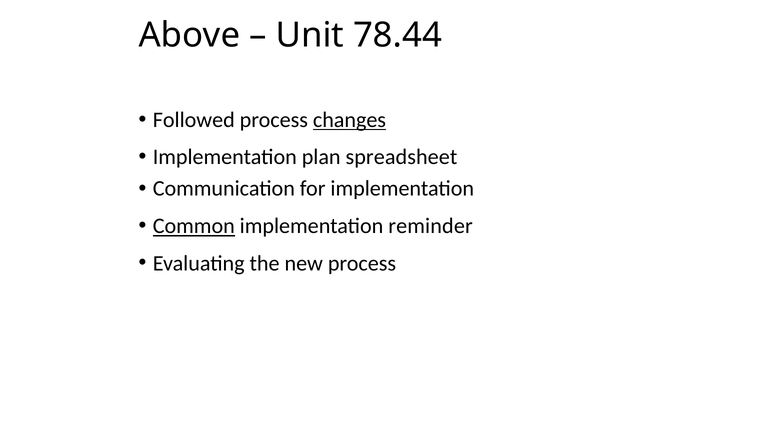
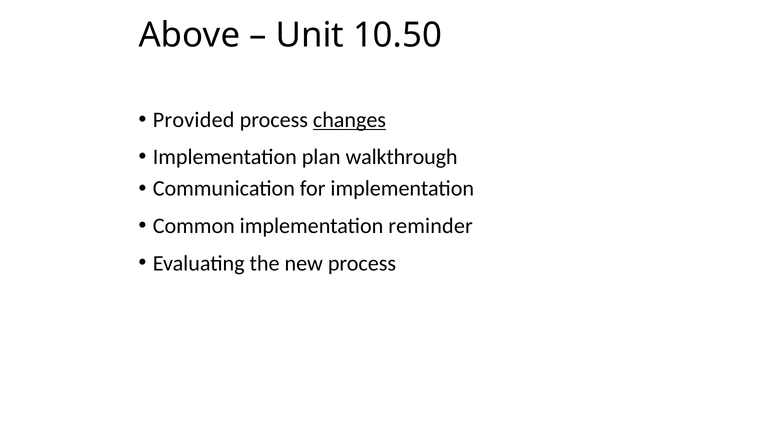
78.44: 78.44 -> 10.50 (398, 35)
Followed: Followed -> Provided (194, 120)
spreadsheet: spreadsheet -> walkthrough (402, 157)
Common underline: present -> none (194, 226)
